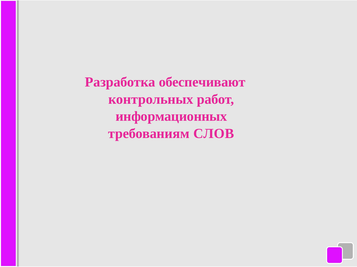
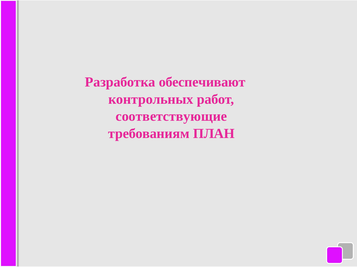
информационных: информационных -> соответствующие (171, 117)
СЛОВ: СЛОВ -> ПЛАН (214, 134)
